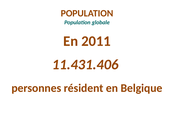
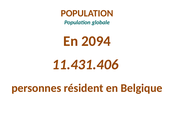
2011: 2011 -> 2094 (96, 41)
